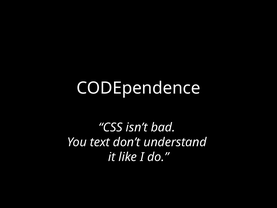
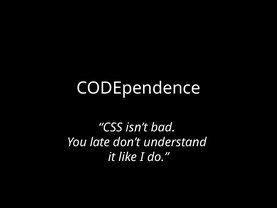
text: text -> late (100, 142)
